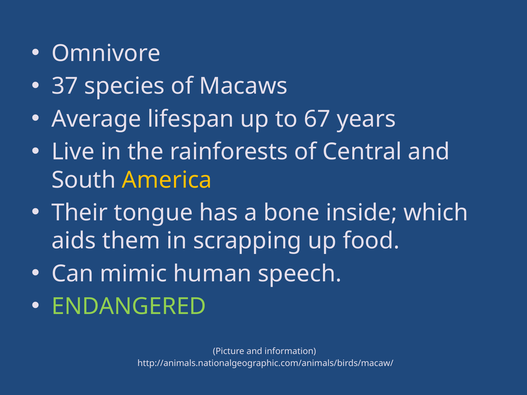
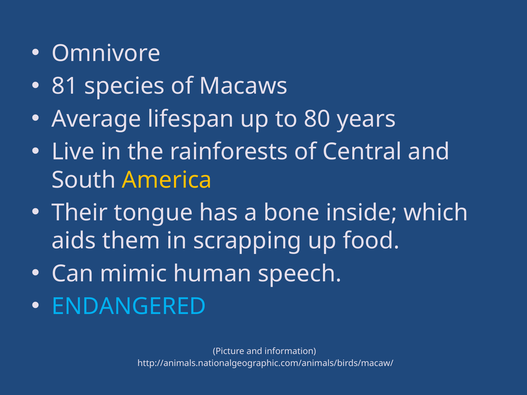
37: 37 -> 81 (65, 86)
67: 67 -> 80 (317, 119)
ENDANGERED colour: light green -> light blue (129, 307)
